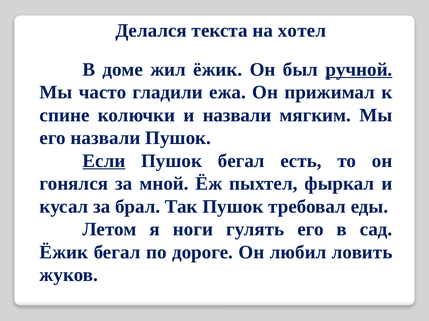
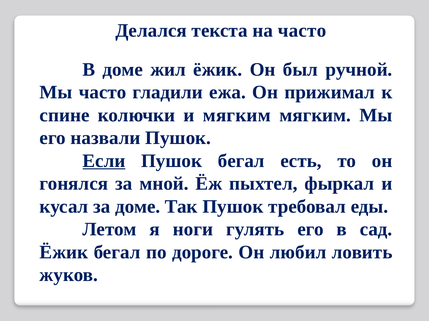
на хотел: хотел -> часто (302, 30)
ручной underline: present -> none (359, 70)
и назвали: назвали -> мягким (237, 115)
за брал: брал -> доме (138, 207)
